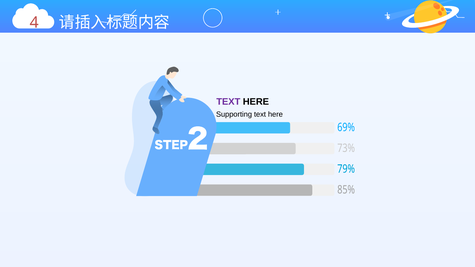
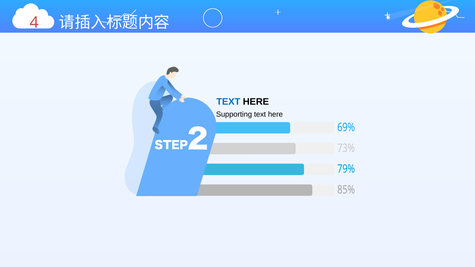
TEXT colour: purple -> blue (228, 102)
